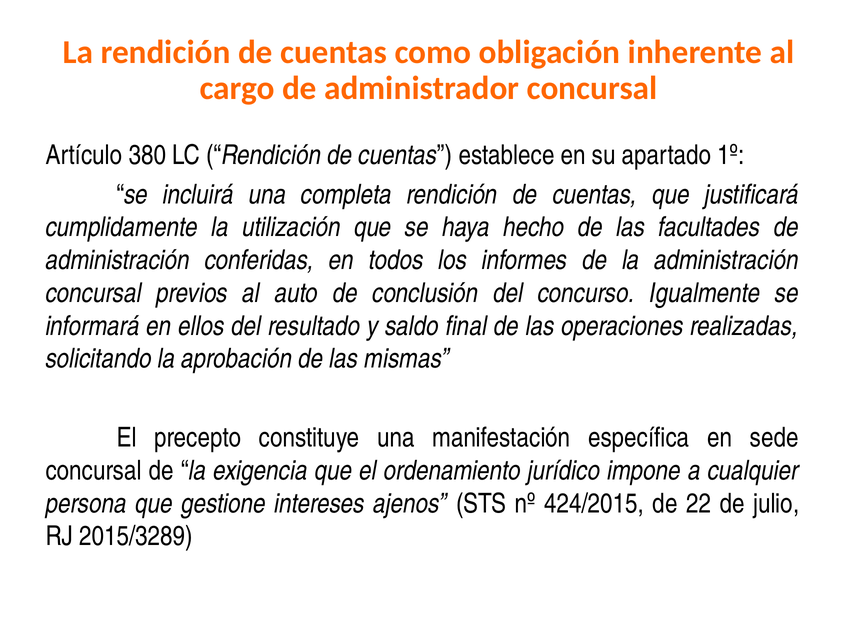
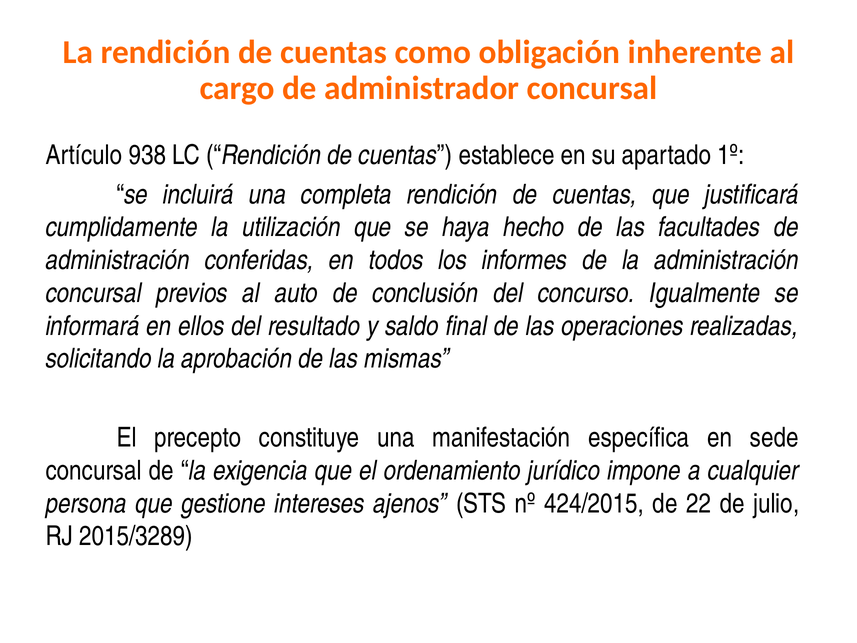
380: 380 -> 938 (147, 155)
